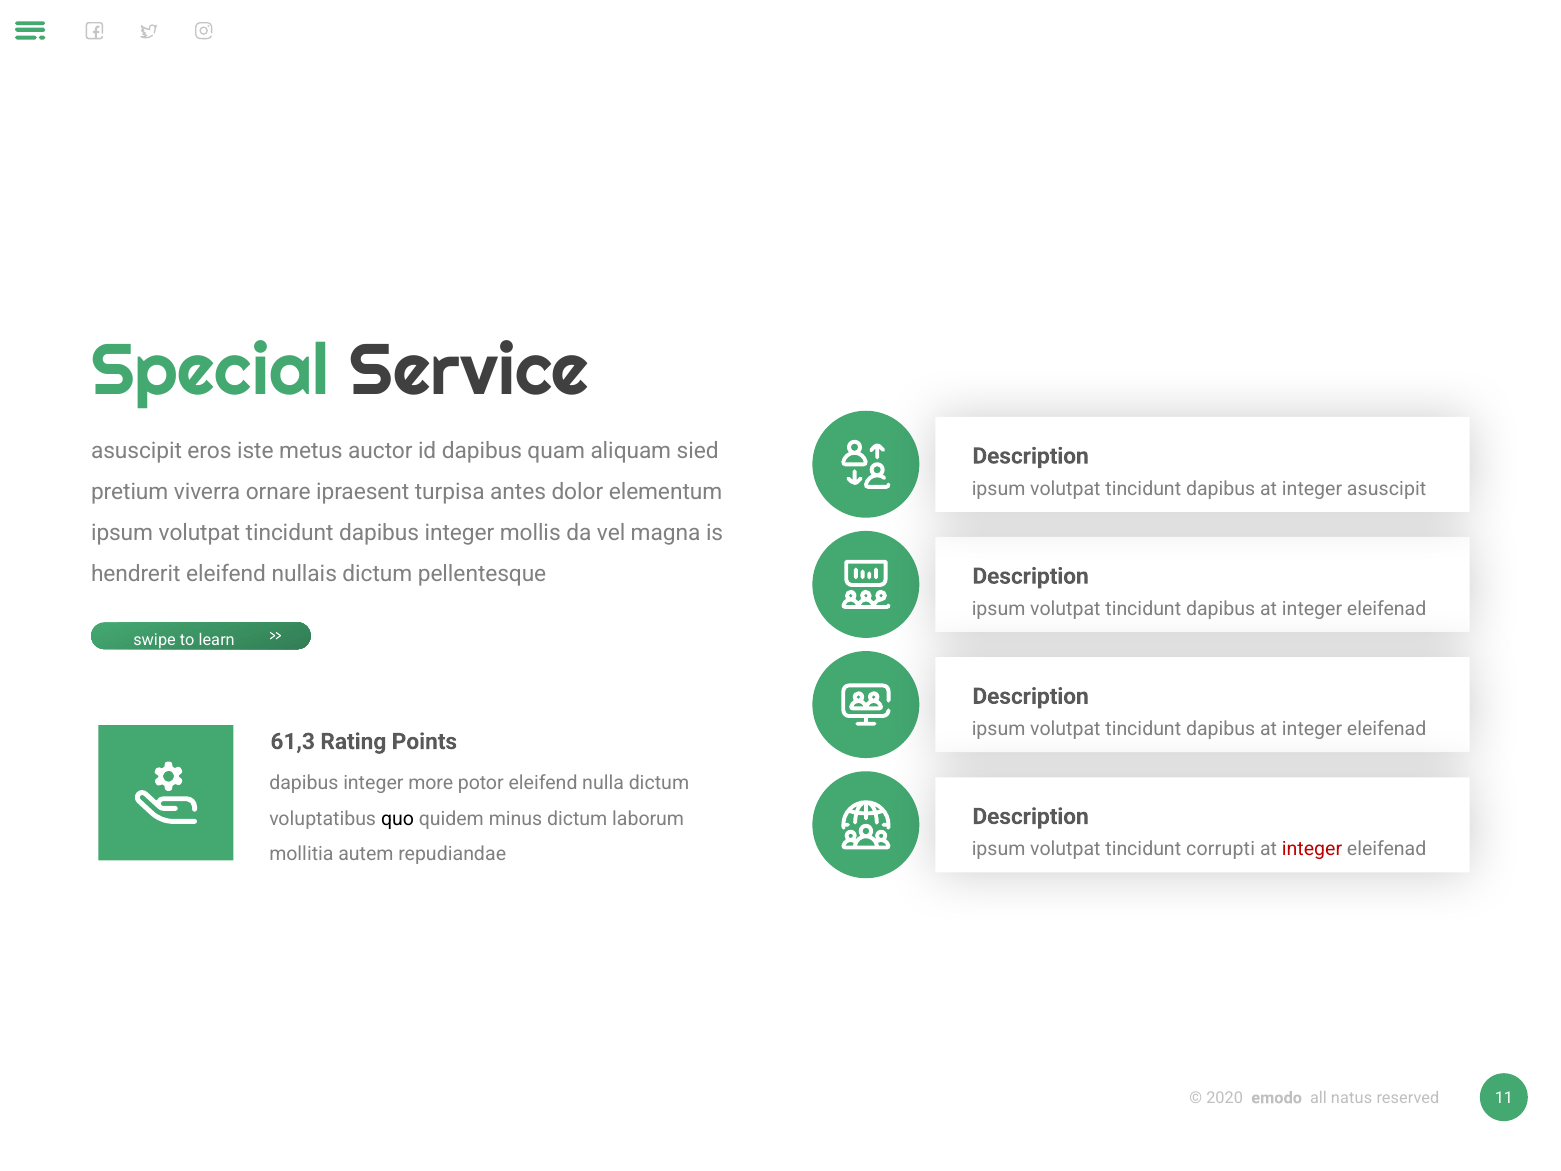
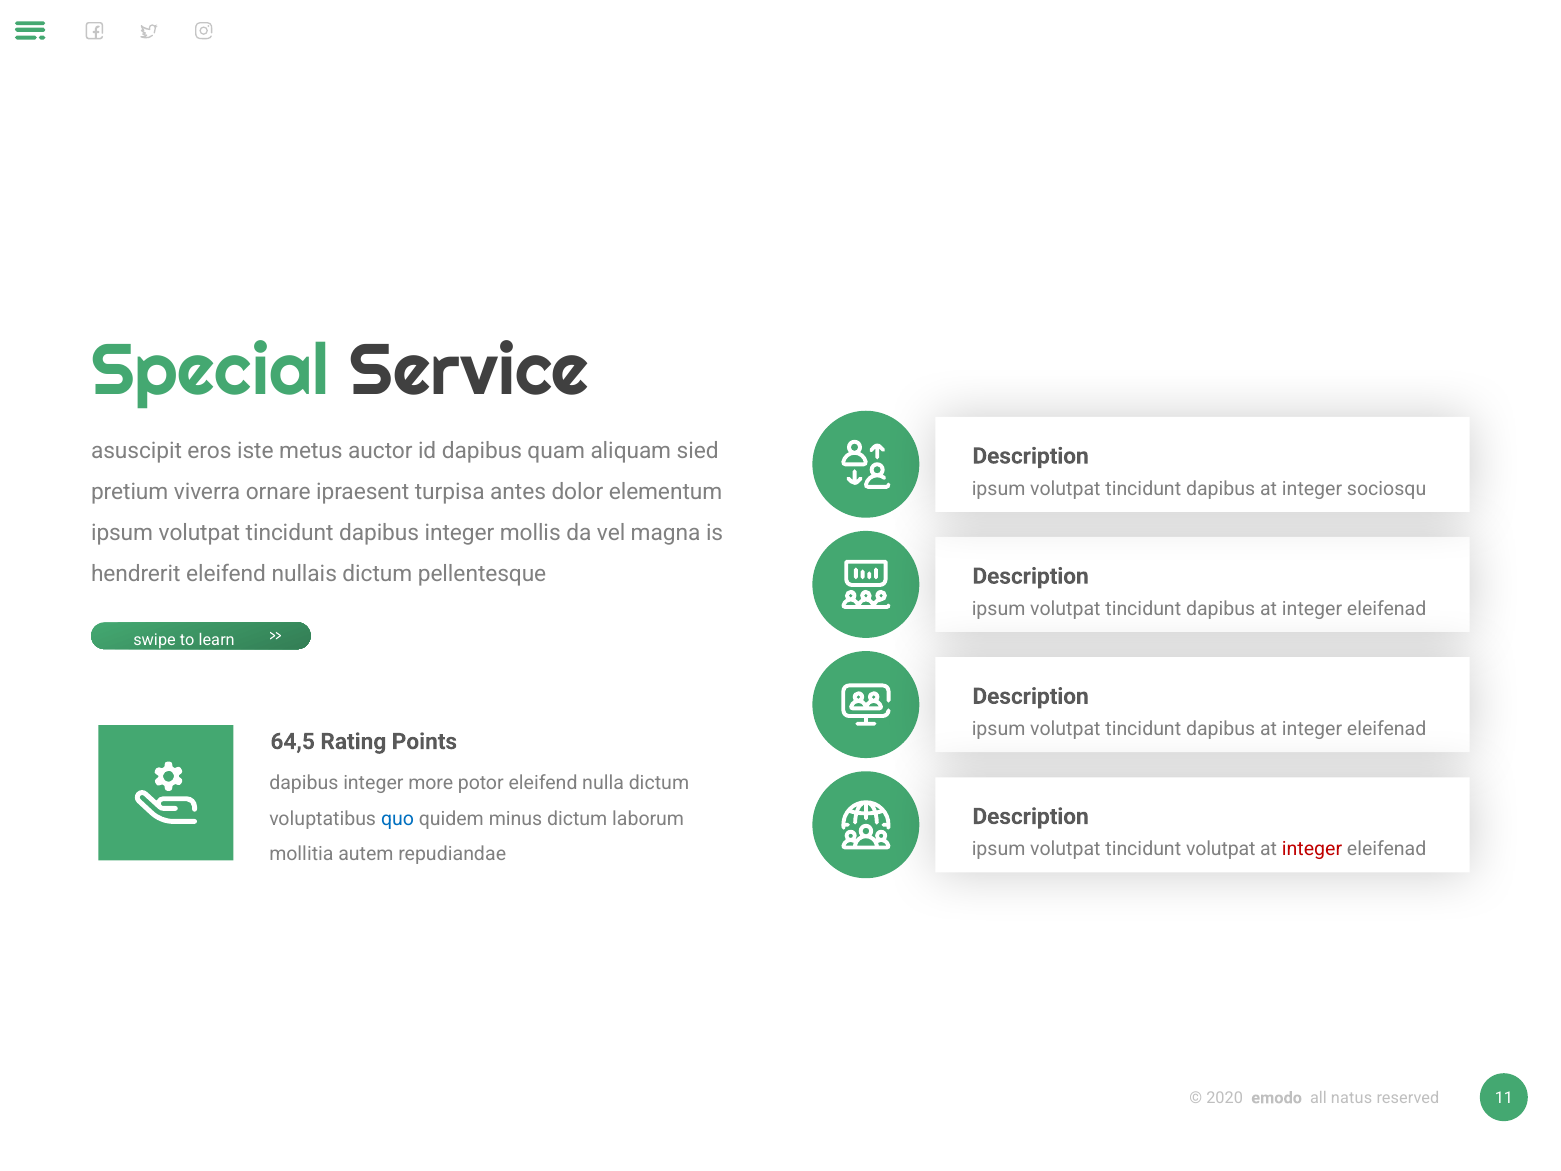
integer asuscipit: asuscipit -> sociosqu (1387, 489)
61,3: 61,3 -> 64,5 (293, 741)
quo colour: black -> blue (398, 819)
tincidunt corrupti: corrupti -> volutpat (1221, 849)
